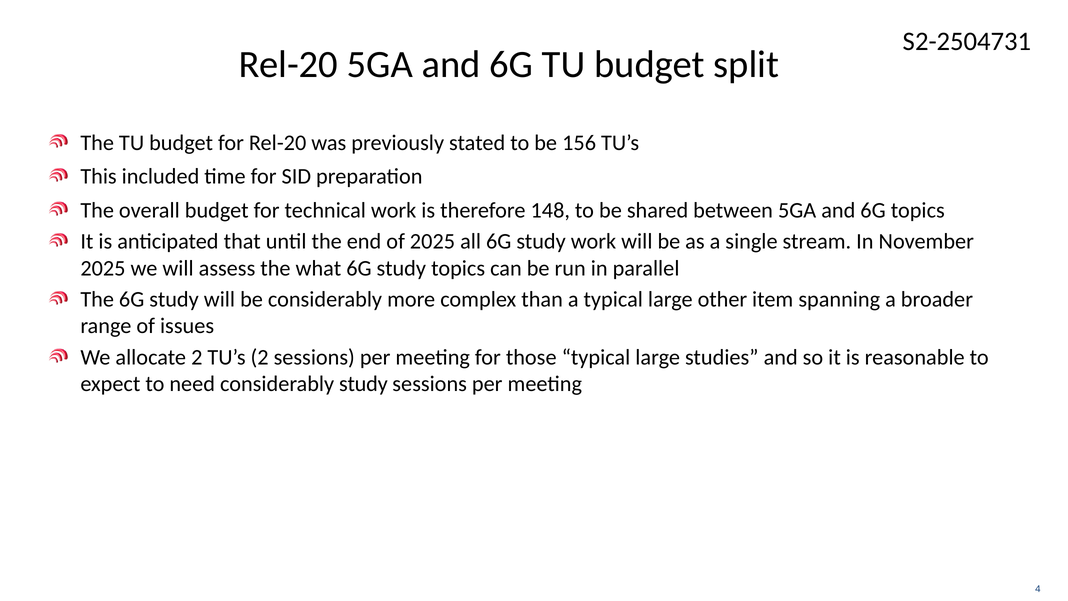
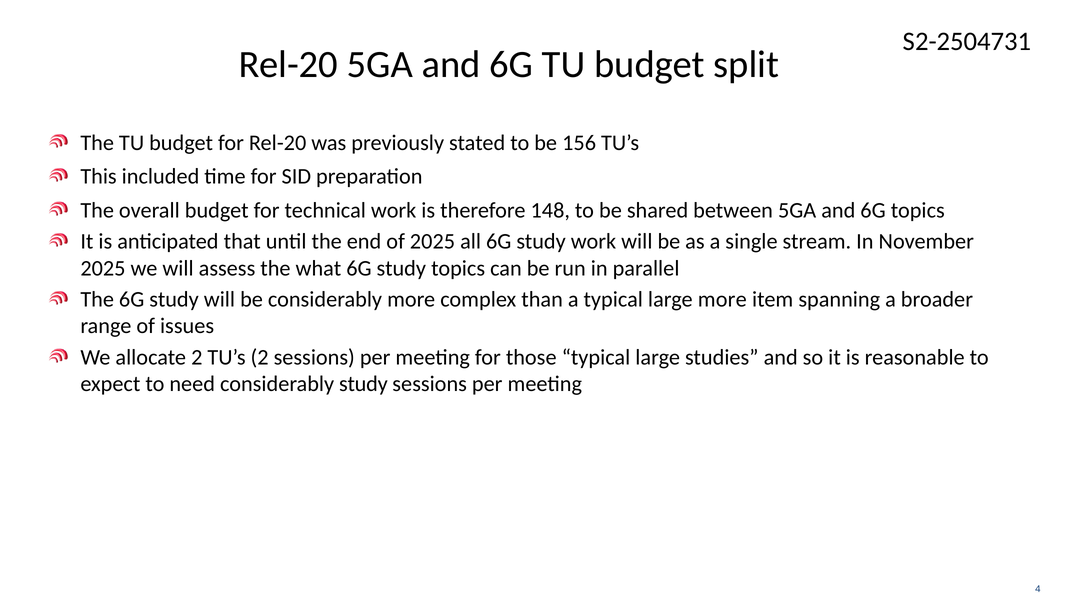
large other: other -> more (722, 299)
